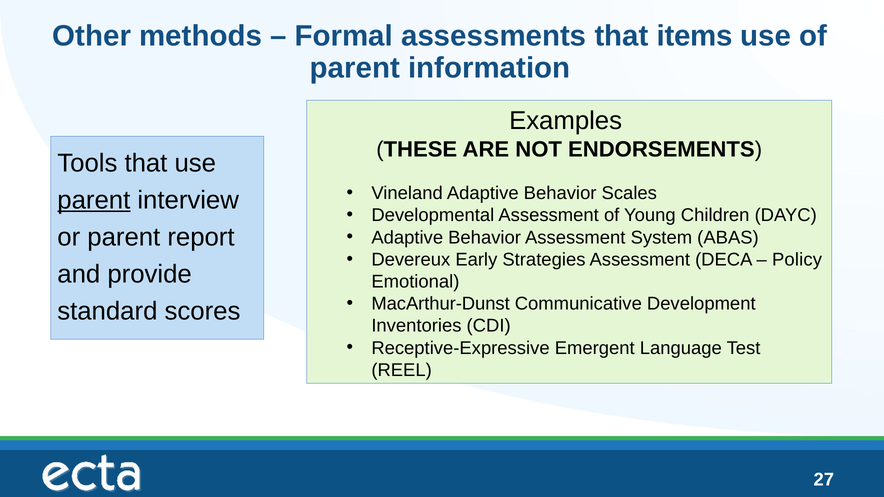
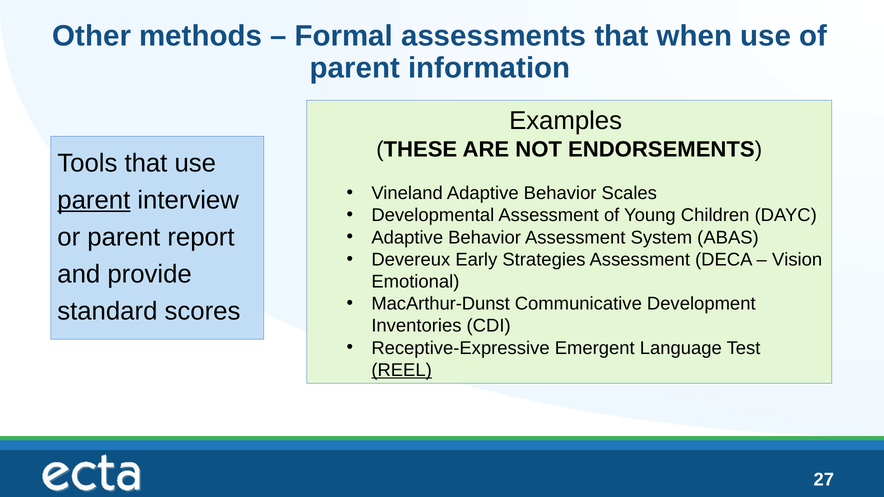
items: items -> when (694, 36)
Policy: Policy -> Vision (797, 260)
REEL underline: none -> present (402, 370)
